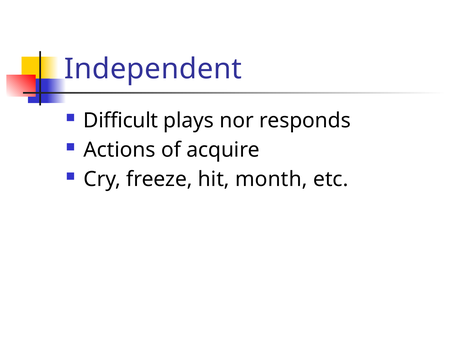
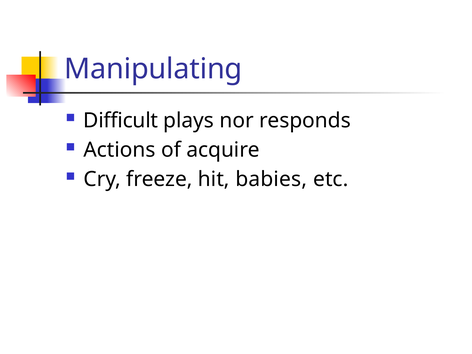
Independent: Independent -> Manipulating (153, 69)
month: month -> babies (271, 179)
